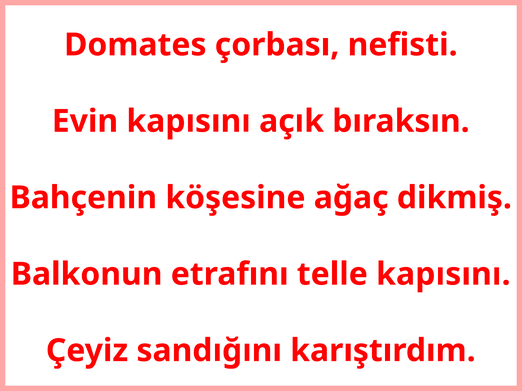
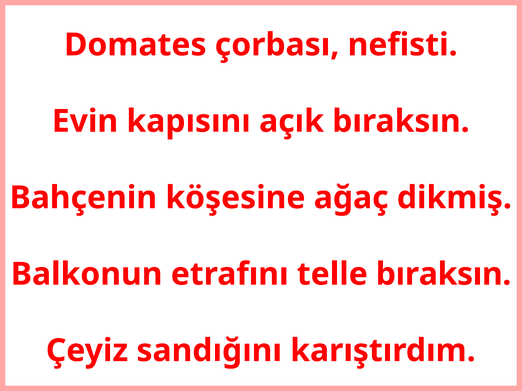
telle kapısını: kapısını -> bıraksın (444, 274)
